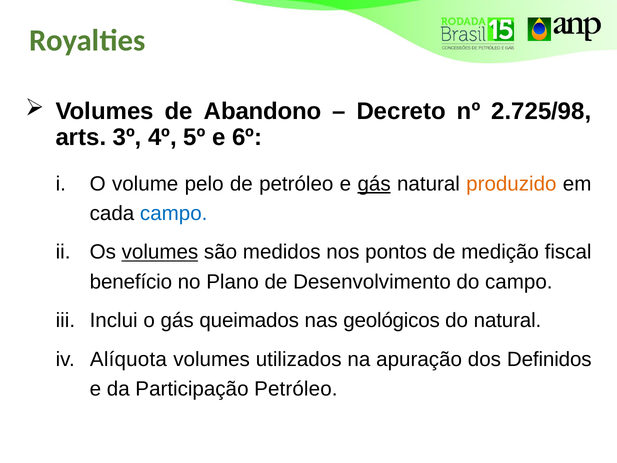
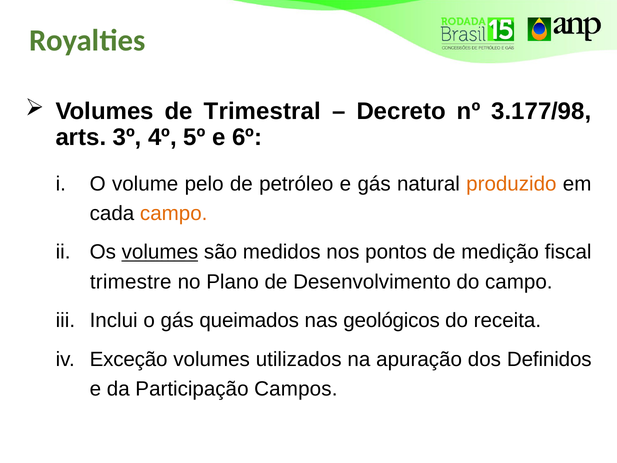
Abandono: Abandono -> Trimestral (262, 111)
2.725/98: 2.725/98 -> 3.177/98 (541, 111)
gás underline: present -> none (374, 184)
campo colour: blue -> orange (174, 213)
benefício: benefício -> trimestre (131, 282)
do natural: natural -> receita (507, 320)
Alíquota: Alíquota -> Exceção (129, 359)
Participação Petróleo: Petróleo -> Campos (296, 389)
